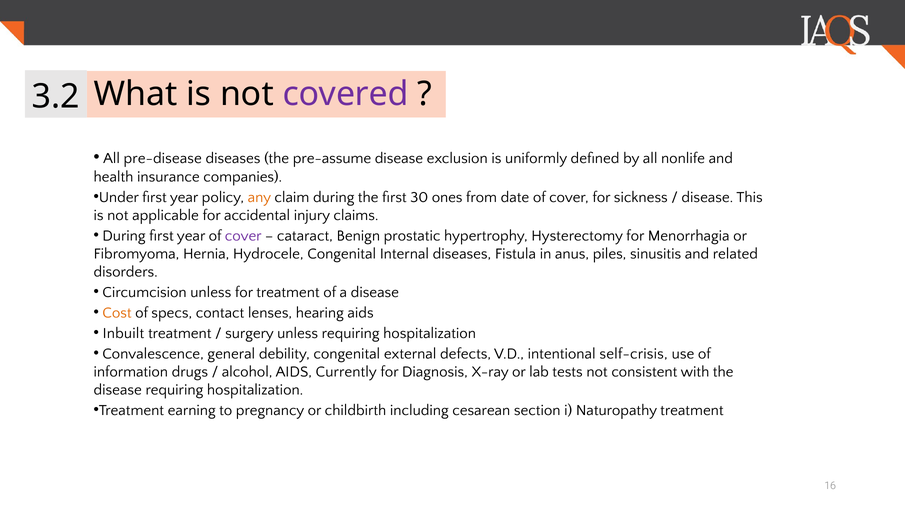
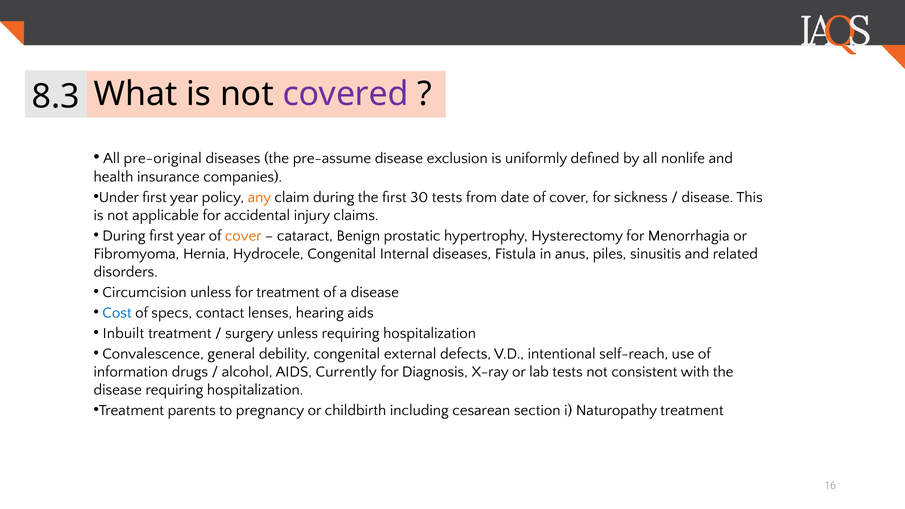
3.2: 3.2 -> 8.3 (56, 96)
pre-disease: pre-disease -> pre-original (163, 158)
30 ones: ones -> tests (447, 197)
cover colour: purple -> orange (243, 236)
Cost colour: orange -> blue (117, 313)
self-crisis: self-crisis -> self-reach (634, 354)
earning: earning -> parents (192, 410)
